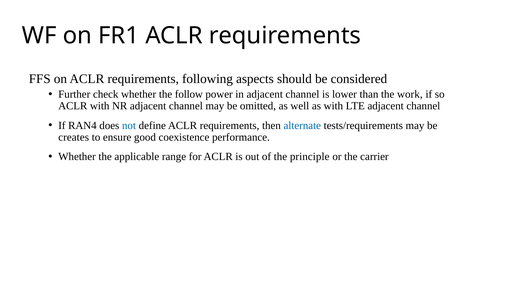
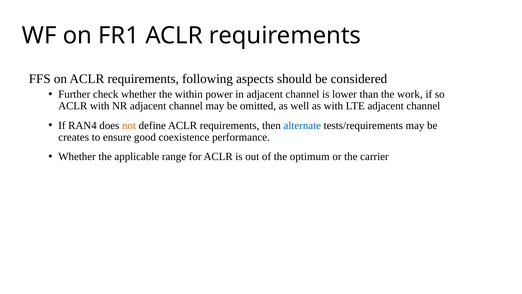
follow: follow -> within (189, 94)
not colour: blue -> orange (129, 125)
principle: principle -> optimum (310, 156)
